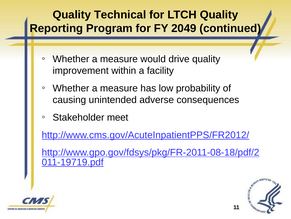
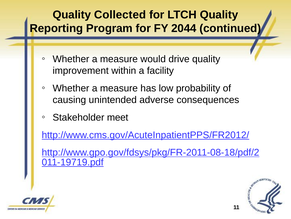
Technical: Technical -> Collected (120, 15)
2049: 2049 -> 2044 (184, 28)
